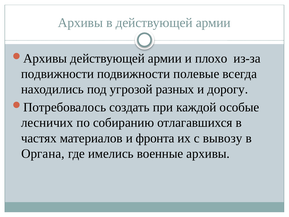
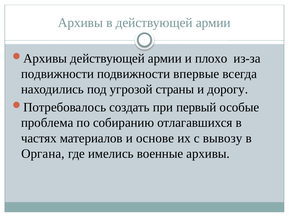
полевые: полевые -> впервые (196, 74)
разных: разных -> страны (175, 89)
каждой: каждой -> первый (196, 107)
лесничих: лесничих -> проблема (47, 123)
фронта: фронта -> основе (155, 138)
